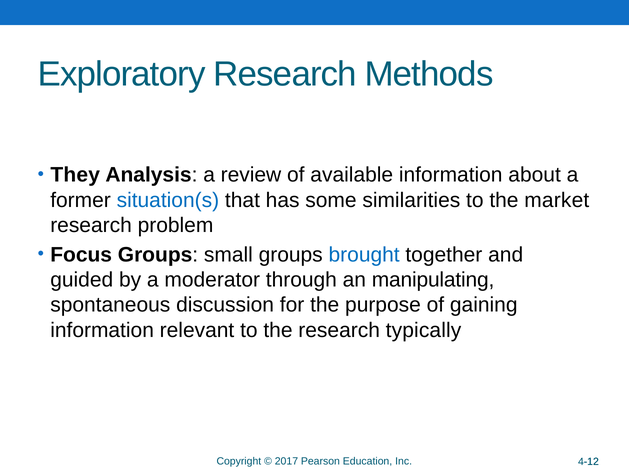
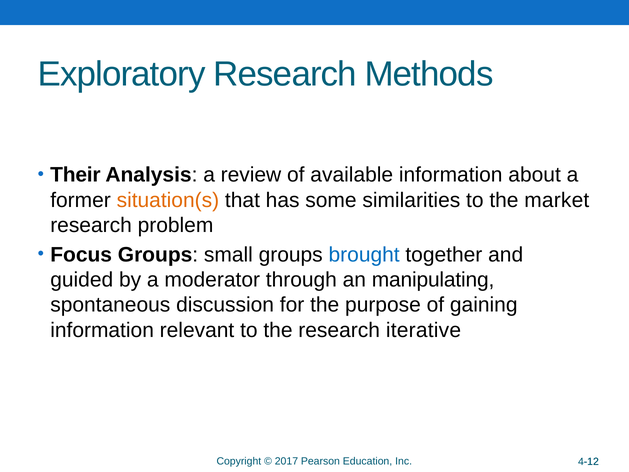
They: They -> Their (75, 175)
situation(s colour: blue -> orange (168, 200)
typically: typically -> iterative (424, 330)
